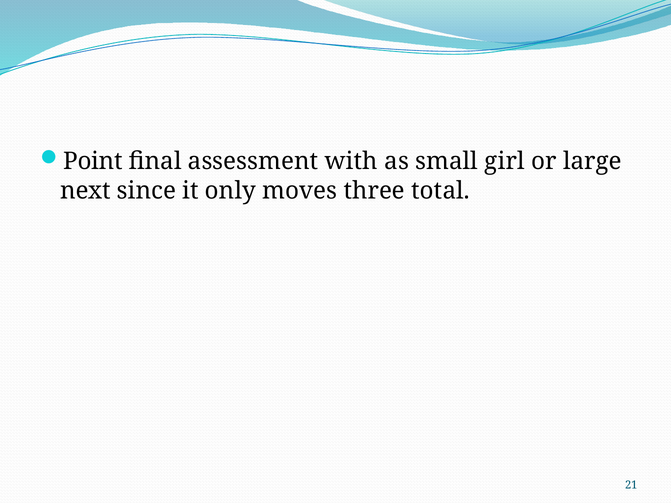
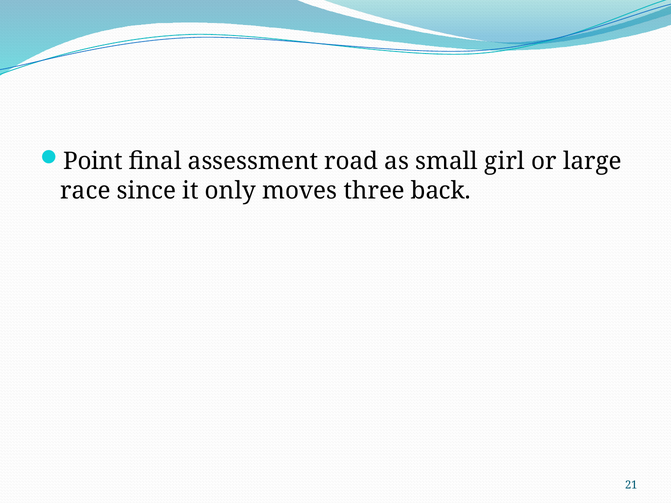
with: with -> road (351, 162)
next: next -> race (85, 191)
total: total -> back (441, 191)
